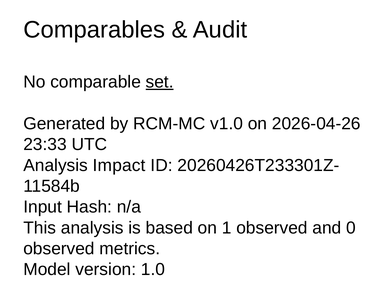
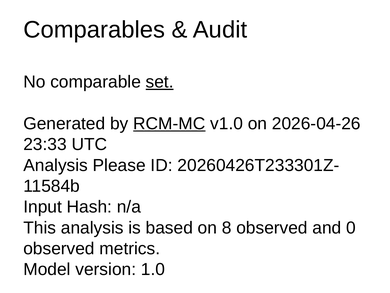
RCM-MC underline: none -> present (169, 123)
Impact: Impact -> Please (119, 165)
1: 1 -> 8 (227, 227)
